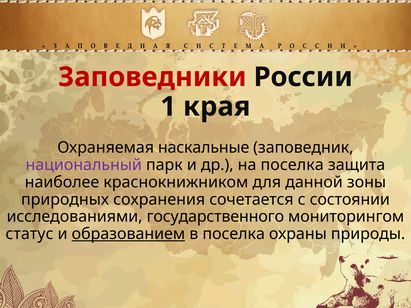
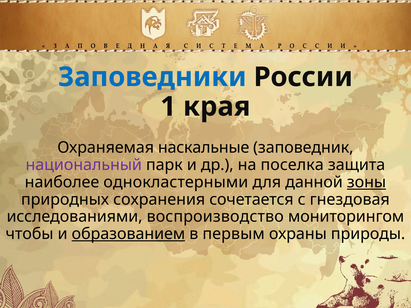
Заповедники colour: red -> blue (152, 77)
краснокнижником: краснокнижником -> однокластерными (176, 182)
зоны underline: none -> present (367, 182)
состоянии: состоянии -> гнездовая (350, 200)
государственного: государственного -> воспроизводство (215, 217)
статус: статус -> чтобы (30, 234)
в поселка: поселка -> первым (234, 234)
